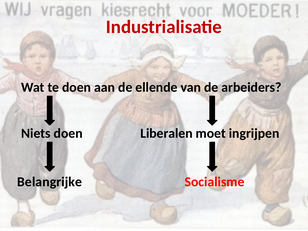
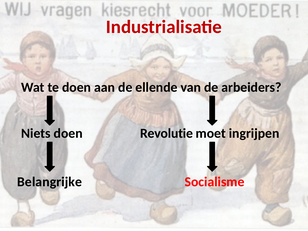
Liberalen: Liberalen -> Revolutie (167, 133)
